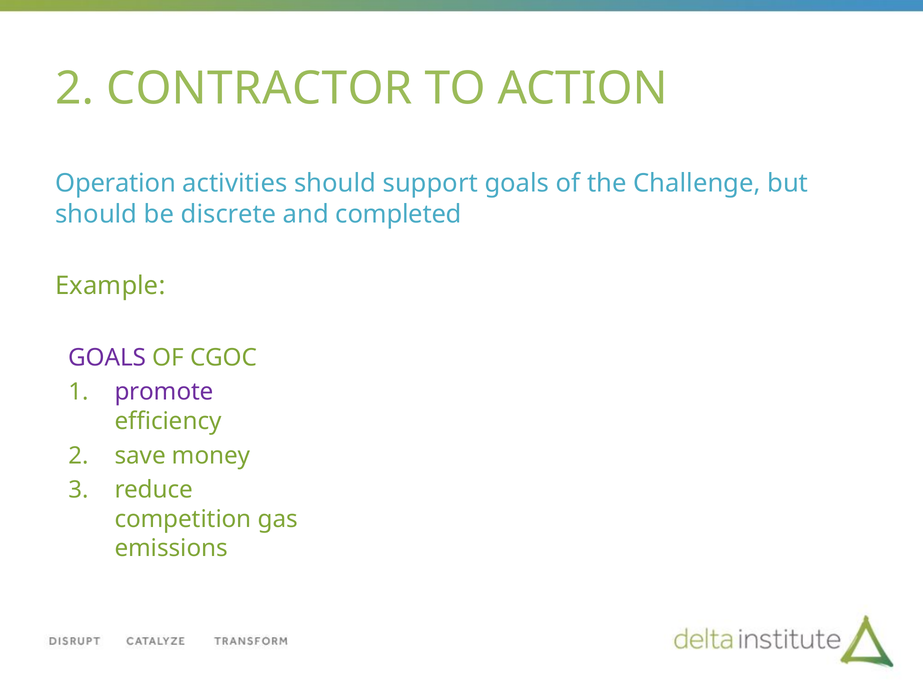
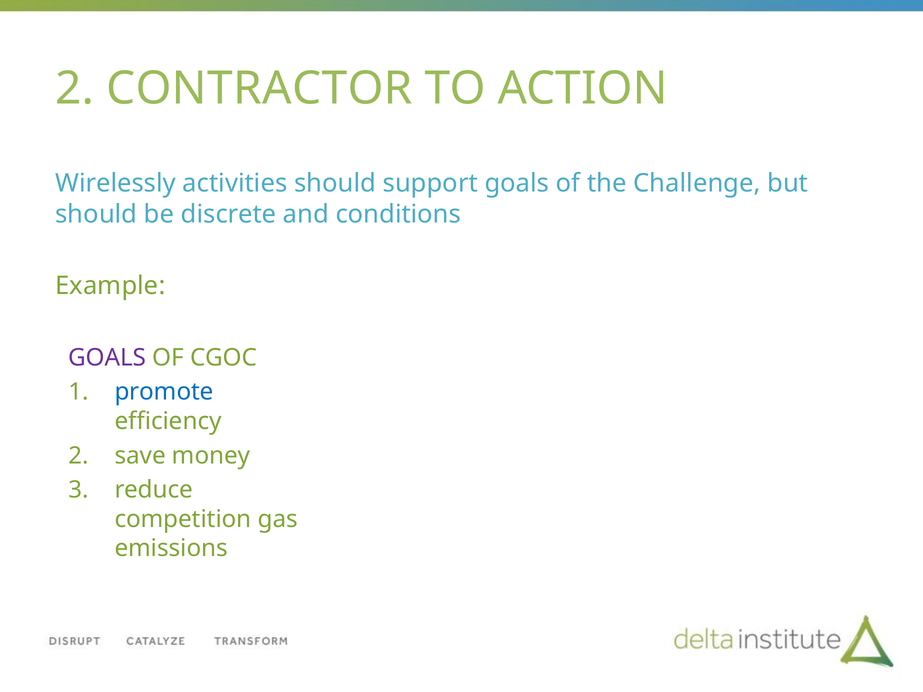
Operation: Operation -> Wirelessly (116, 183)
completed: completed -> conditions (398, 214)
promote colour: purple -> blue (164, 392)
